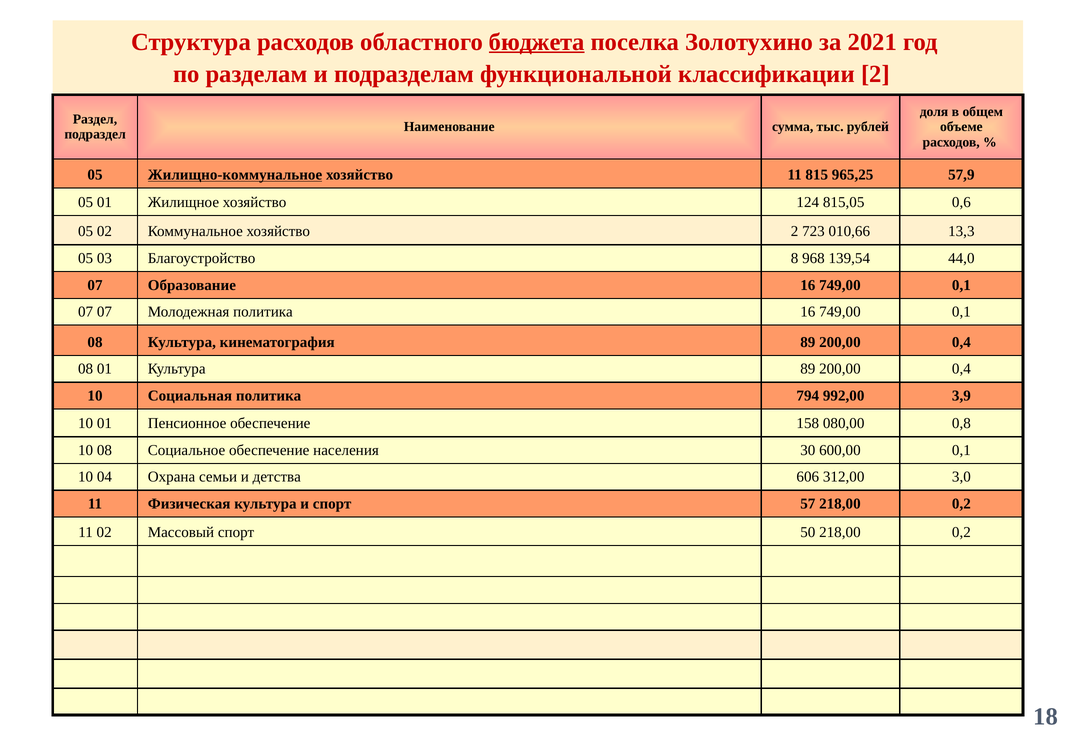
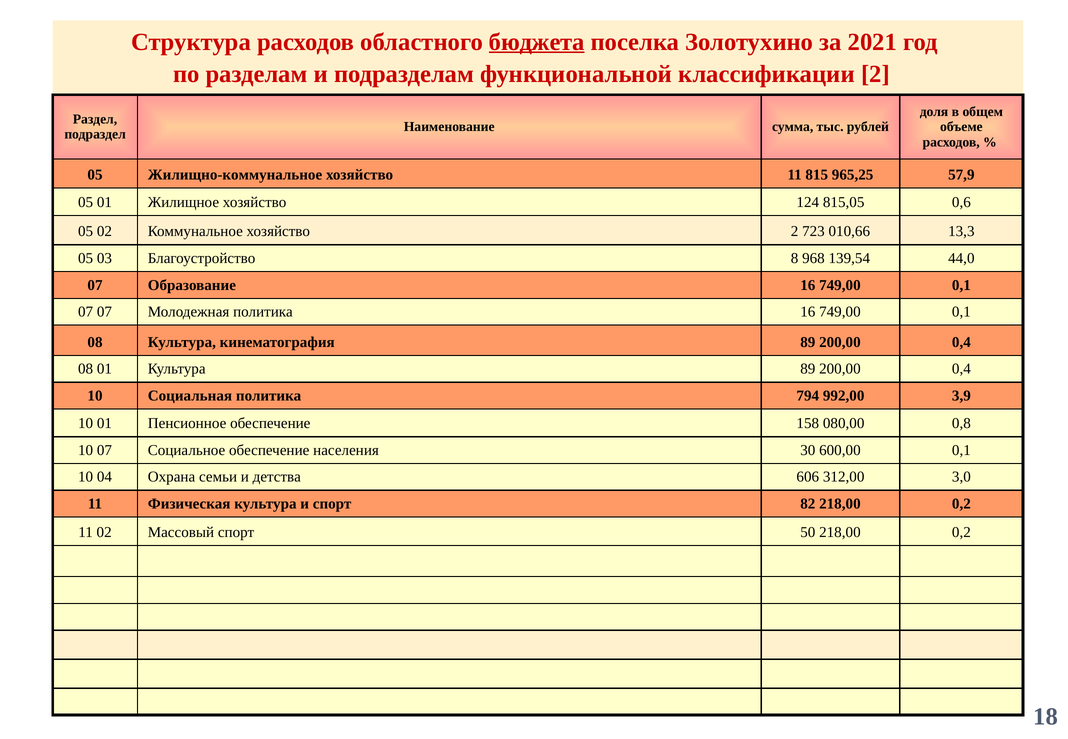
Жилищно-коммунальное underline: present -> none (235, 175)
10 08: 08 -> 07 (104, 450)
57: 57 -> 82 (808, 504)
